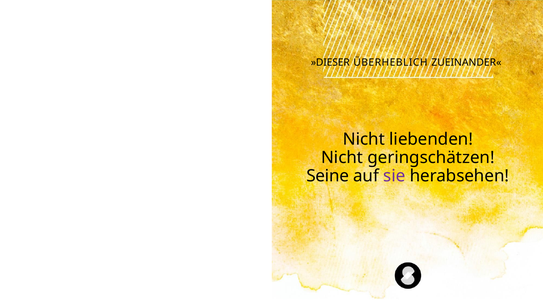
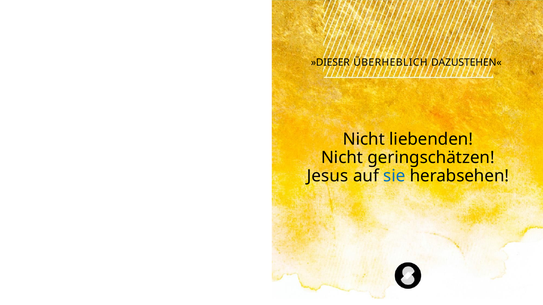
ZUEINANDER«: ZUEINANDER« -> DAZUSTEHEN« (466, 63)
Seine: Seine -> Jesus (328, 176)
sie colour: purple -> blue (394, 176)
